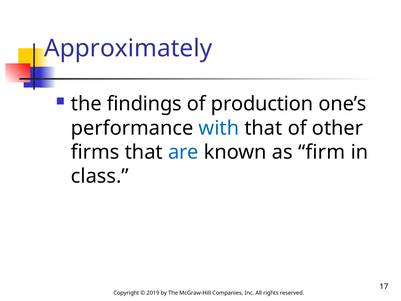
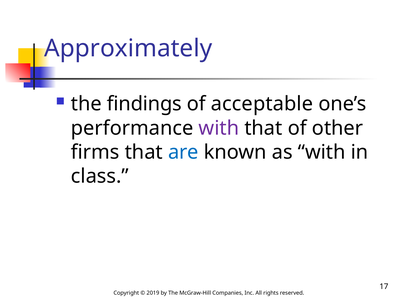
production: production -> acceptable (262, 104)
with colour: blue -> purple (219, 128)
as firm: firm -> with (322, 152)
